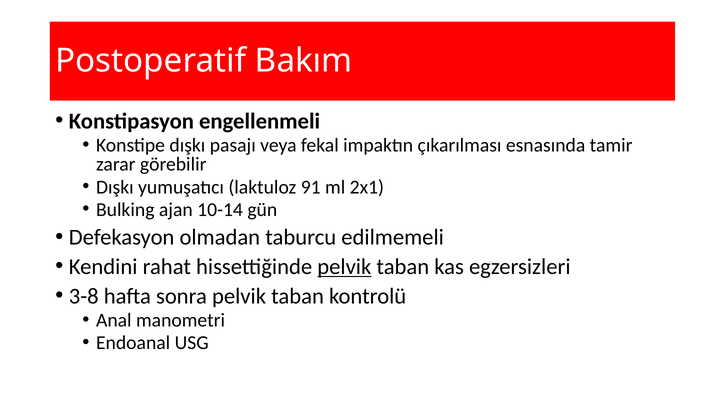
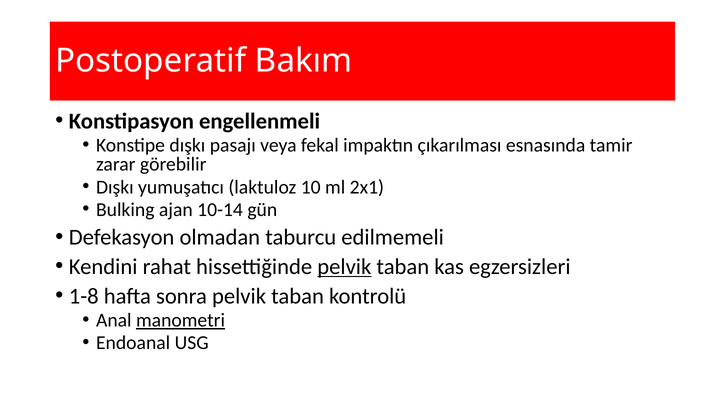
91: 91 -> 10 (311, 187)
3-8: 3-8 -> 1-8 (84, 296)
manometri underline: none -> present (181, 320)
